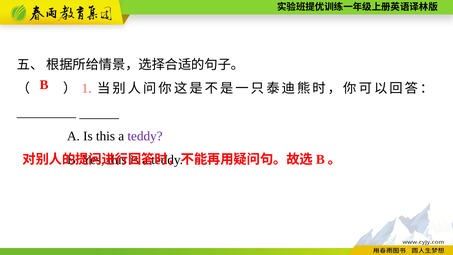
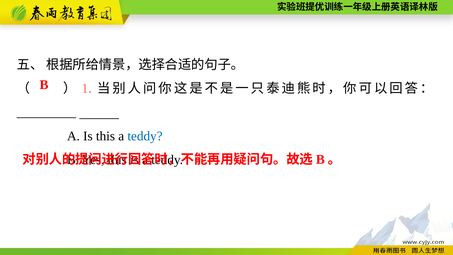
teddy colour: purple -> blue (145, 136)
